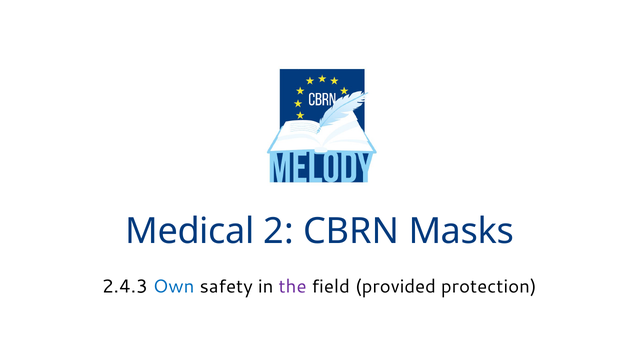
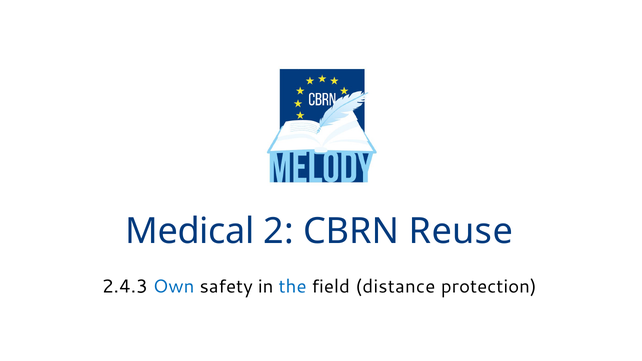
Masks: Masks -> Reuse (461, 232)
the colour: purple -> blue (293, 287)
provided: provided -> distance (395, 287)
